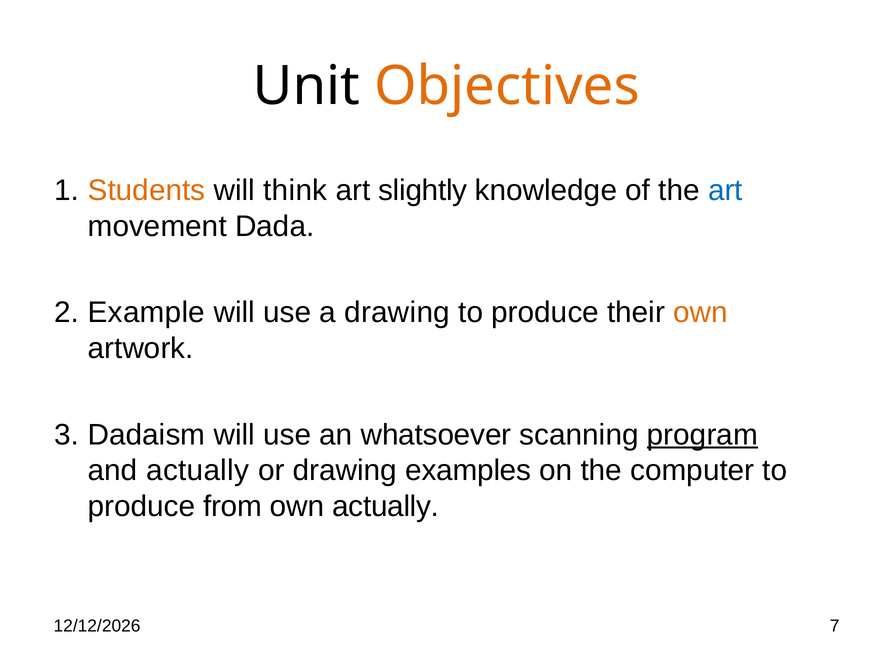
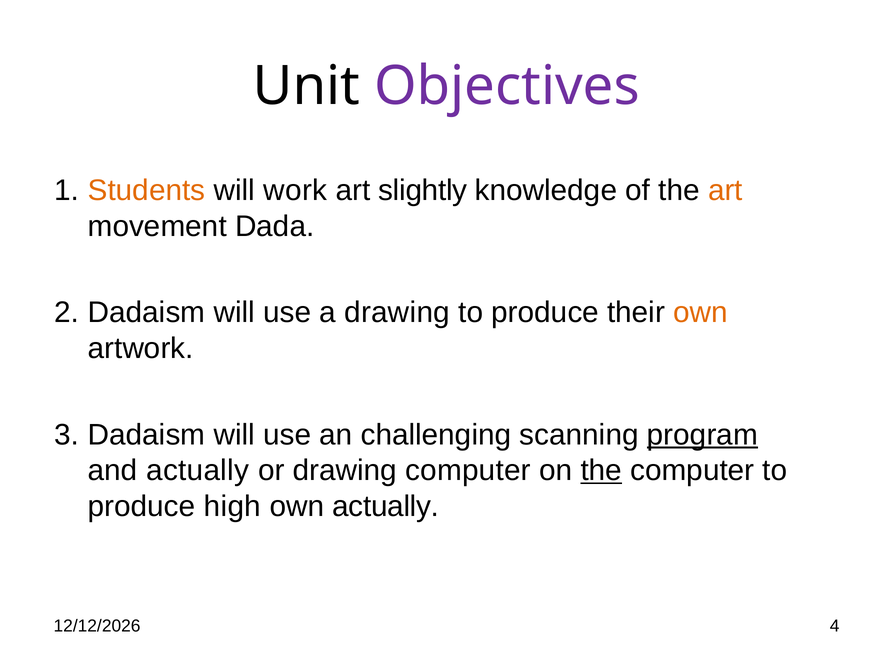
Objectives colour: orange -> purple (507, 86)
think: think -> work (295, 191)
art colour: blue -> orange (725, 191)
Example: Example -> Dadaism (147, 313)
whatsoever: whatsoever -> challenging (436, 435)
drawing examples: examples -> computer (468, 470)
the underline: none -> present (601, 470)
from: from -> high (232, 506)
7: 7 -> 4 (835, 626)
